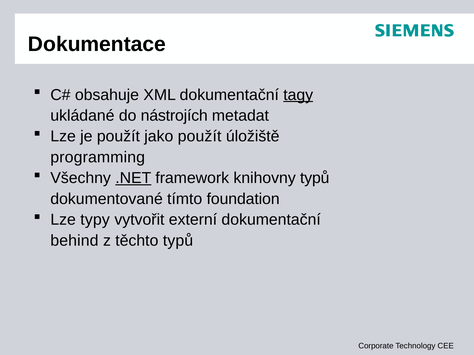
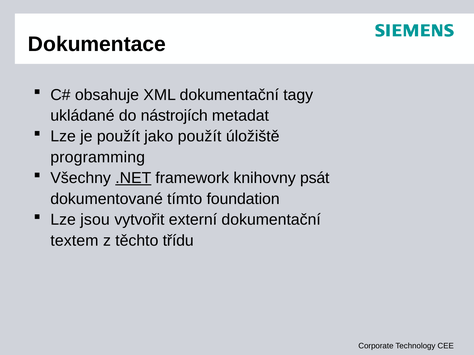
tagy underline: present -> none (298, 95)
knihovny typů: typů -> psát (315, 178)
typy: typy -> jsou (95, 220)
behind: behind -> textem (74, 241)
těchto typů: typů -> třídu (178, 241)
